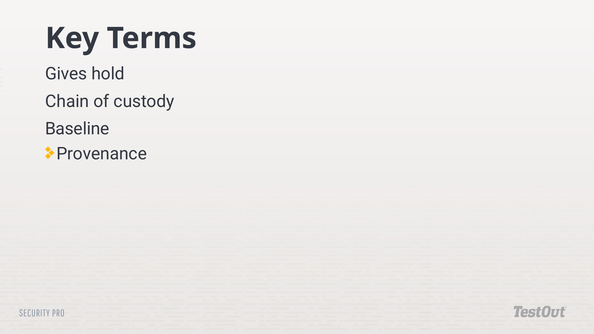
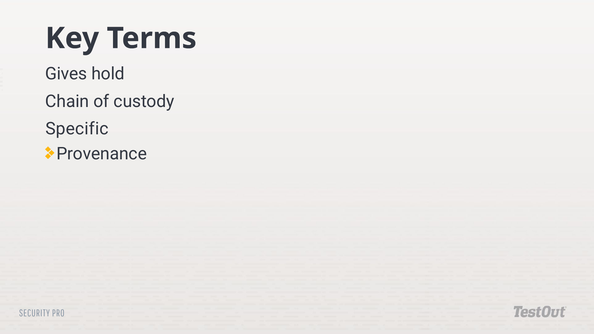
Baseline: Baseline -> Specific (77, 129)
